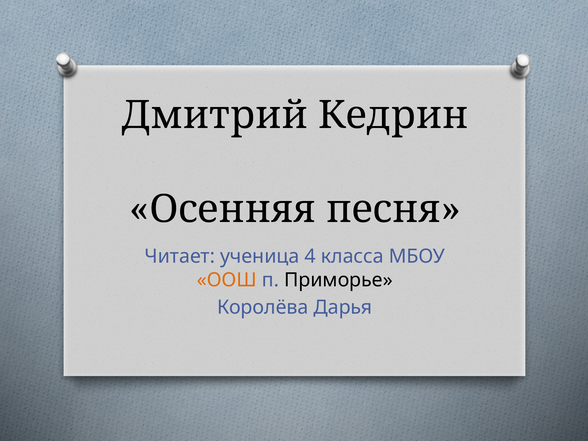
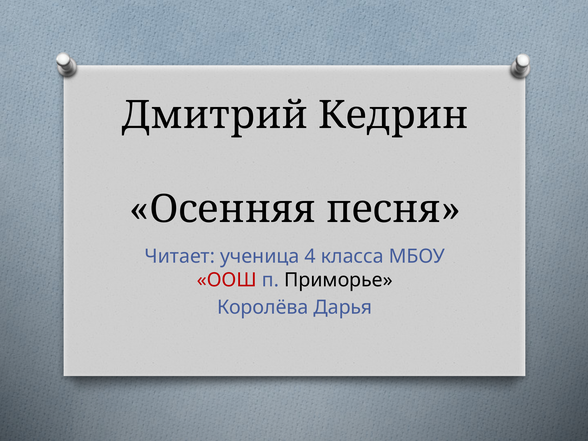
ООШ colour: orange -> red (227, 280)
